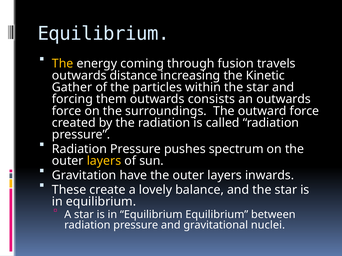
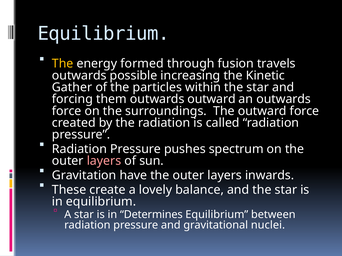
coming: coming -> formed (142, 64)
distance: distance -> possible (134, 76)
outwards consists: consists -> outward (212, 99)
layers colour: yellow -> pink (104, 161)
Equilibrium: Equilibrium -> Determines (151, 215)
